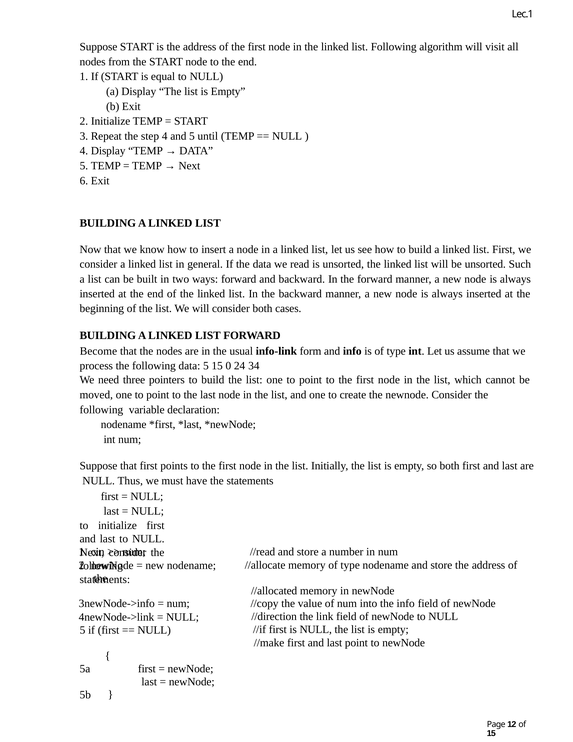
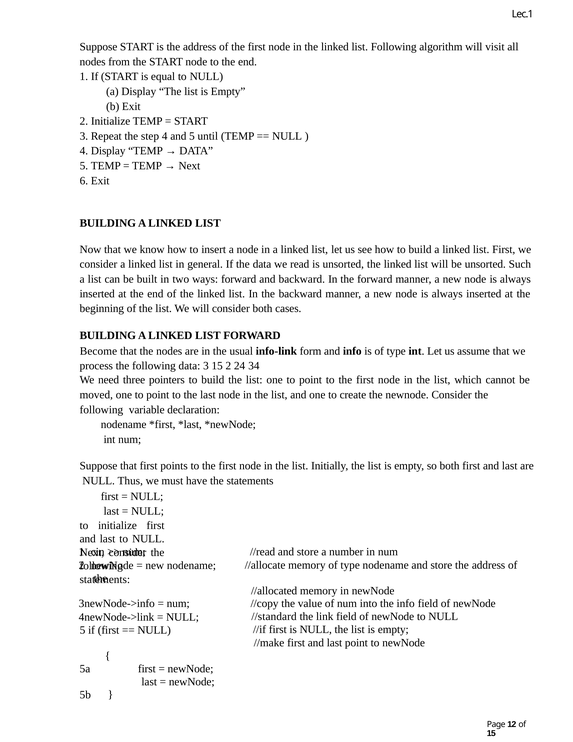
following data 5: 5 -> 3 (206, 366)
15 0: 0 -> 2 (228, 366)
//direction: //direction -> //standard (274, 616)
